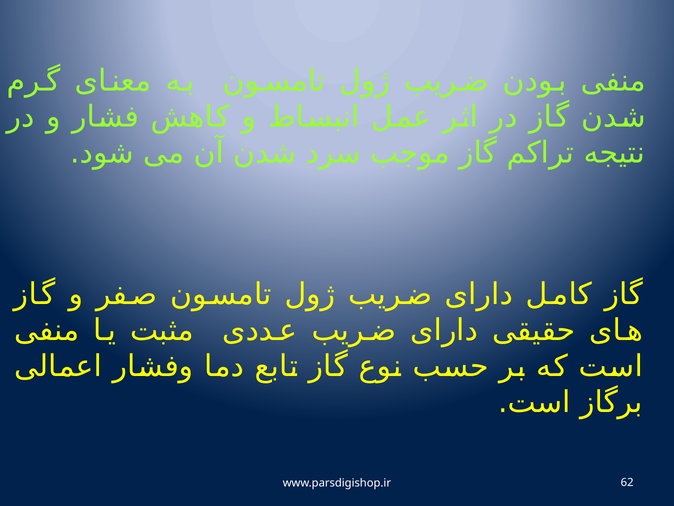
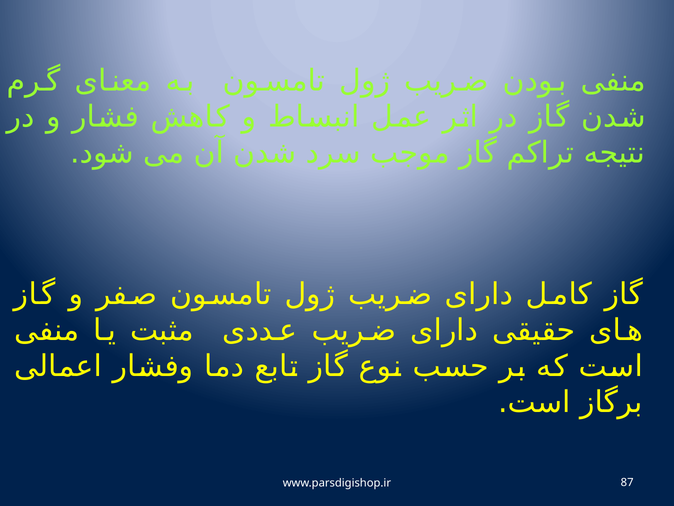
62: 62 -> 87 (627, 482)
